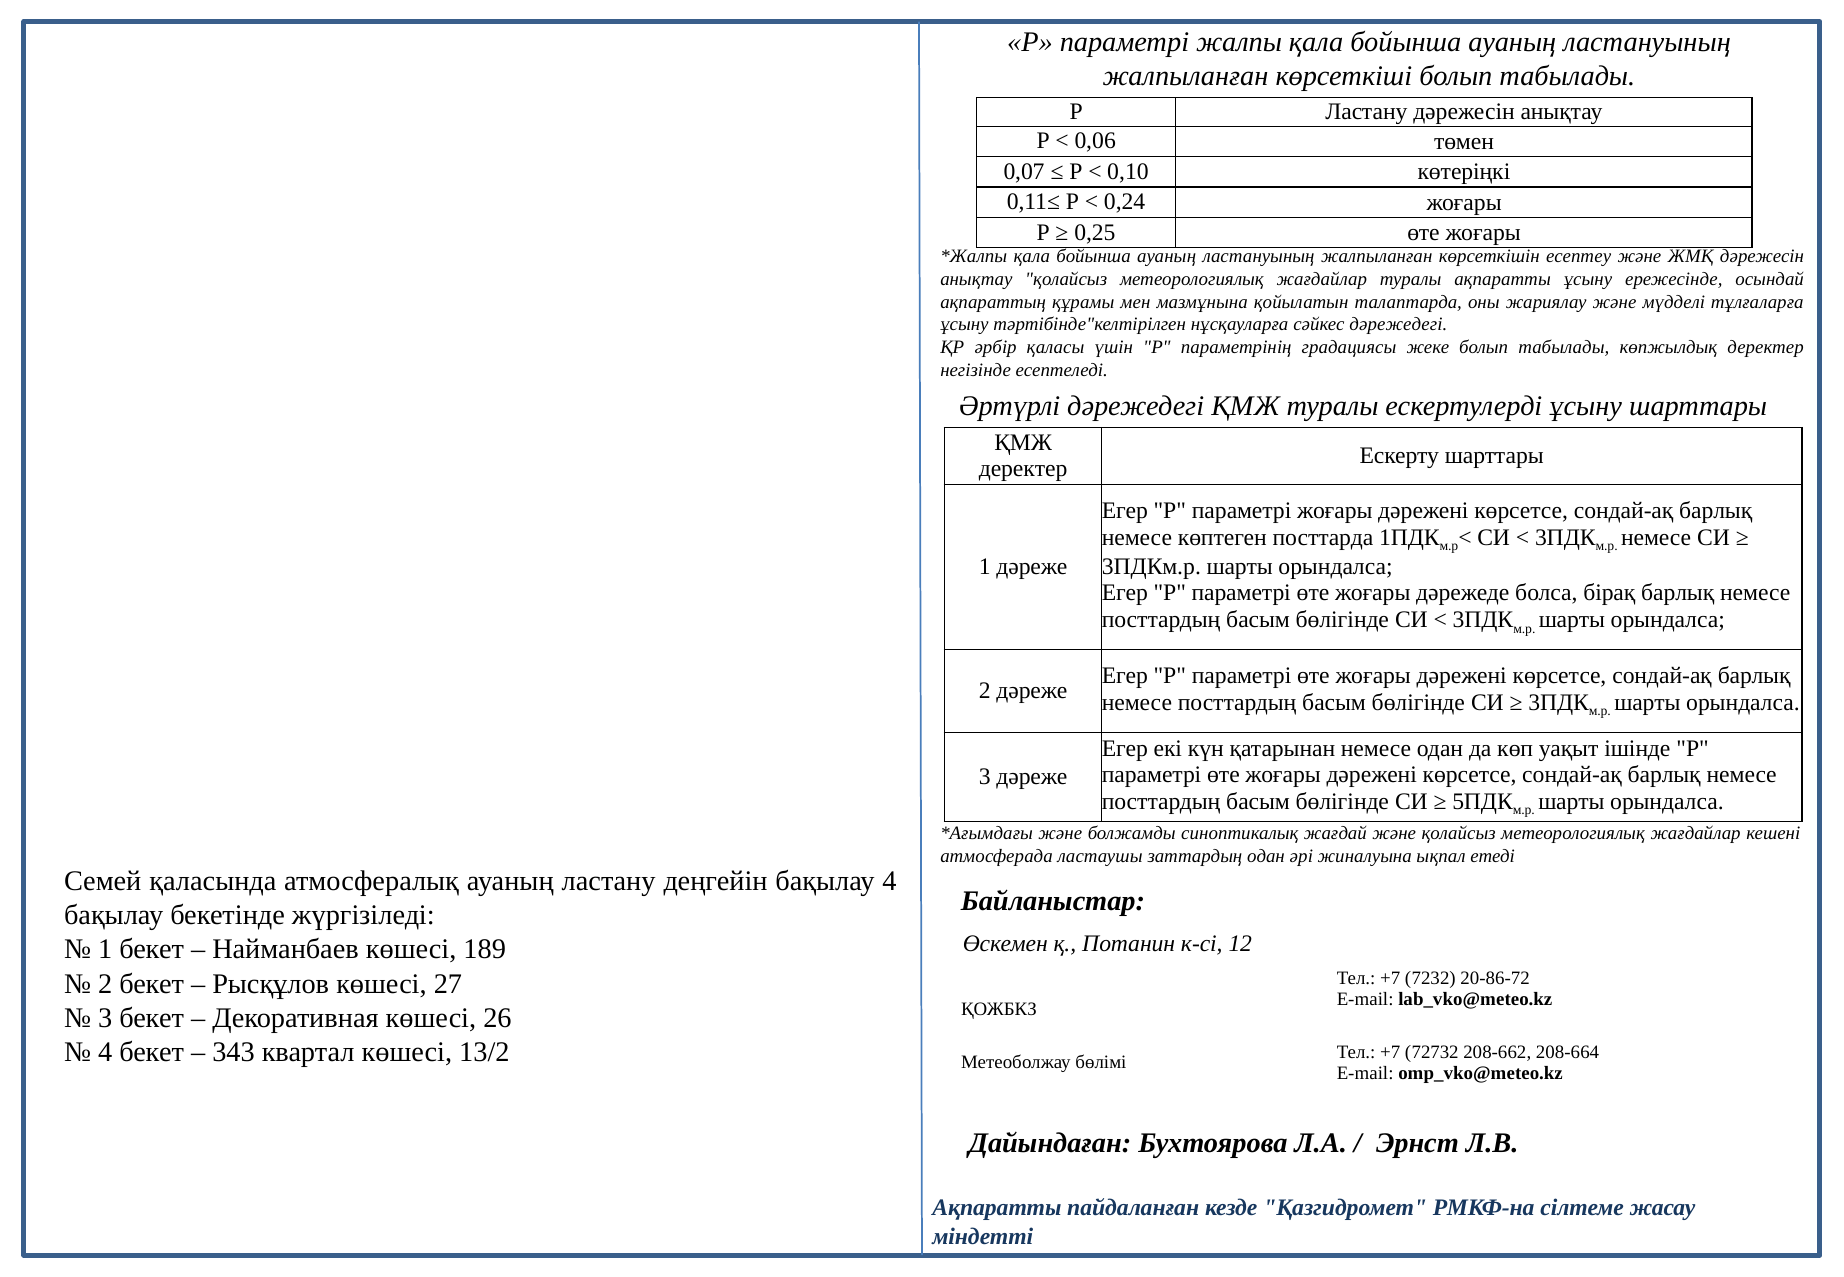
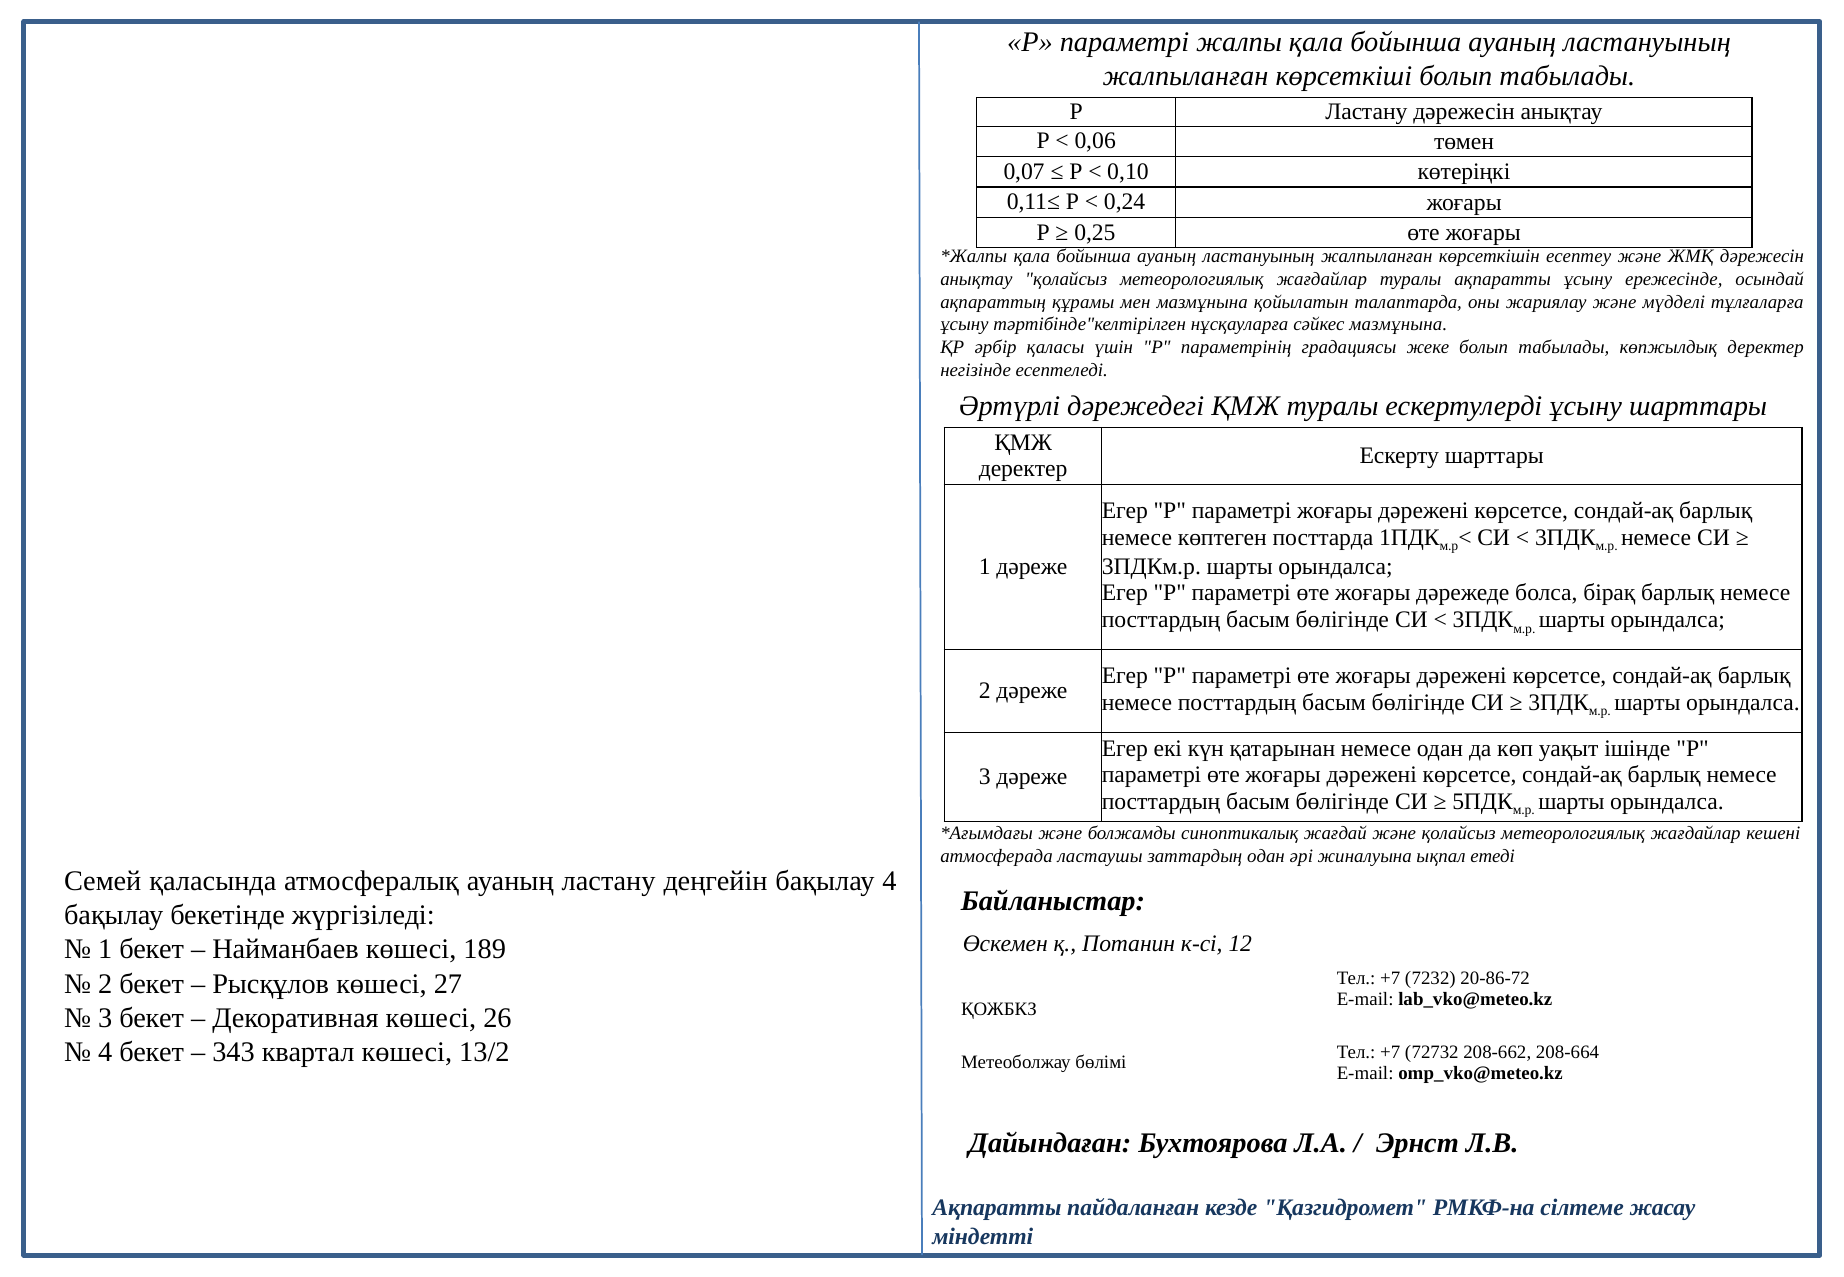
сәйкес дәрежедегі: дәрежедегі -> мазмұнына (1398, 325)
